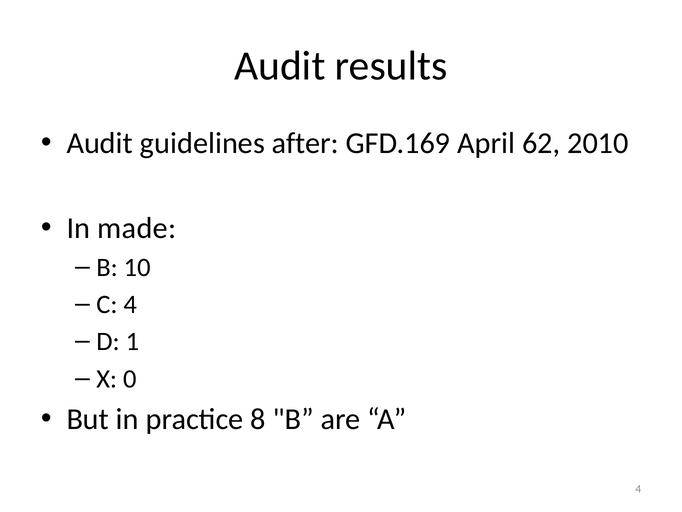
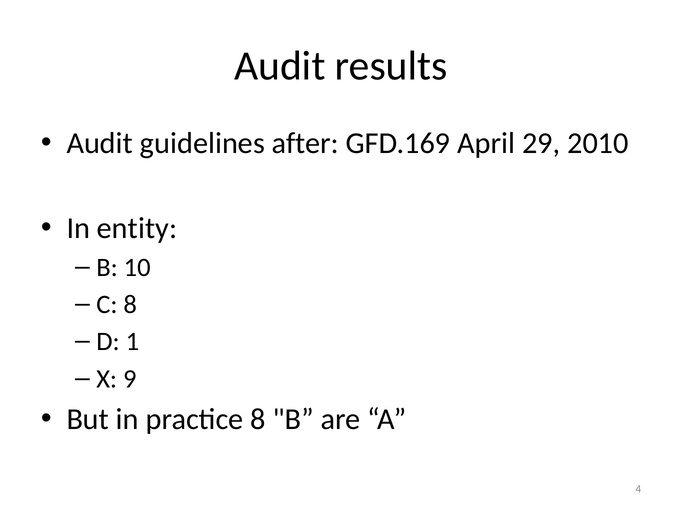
62: 62 -> 29 (541, 143)
made: made -> entity (137, 228)
C 4: 4 -> 8 (130, 304)
0: 0 -> 9 (130, 378)
